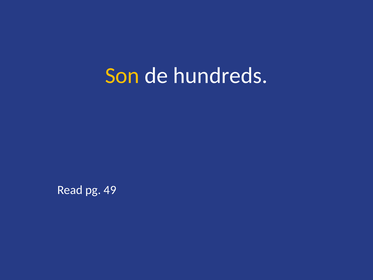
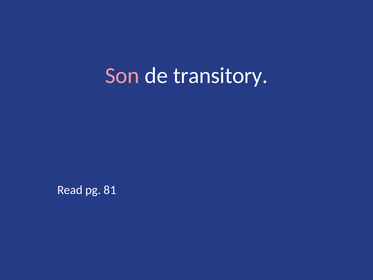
Son colour: yellow -> pink (122, 75)
hundreds: hundreds -> transitory (220, 75)
49: 49 -> 81 (110, 190)
